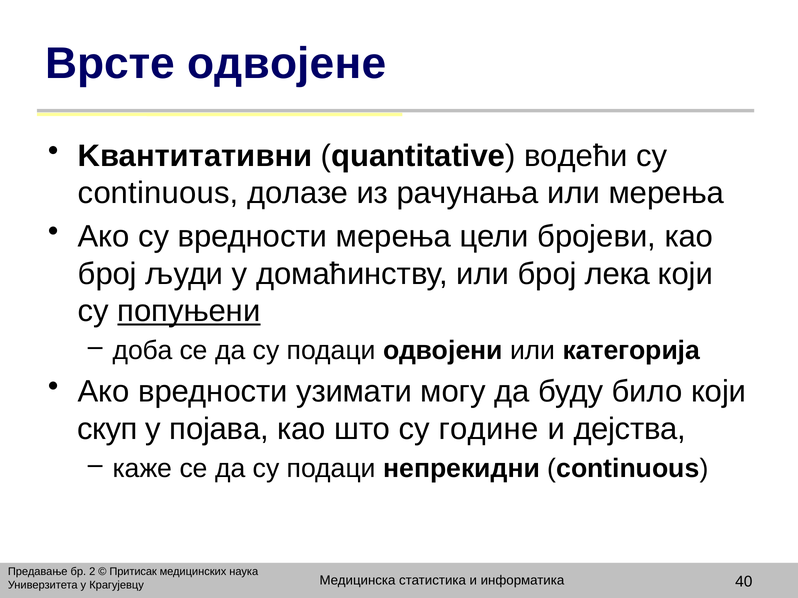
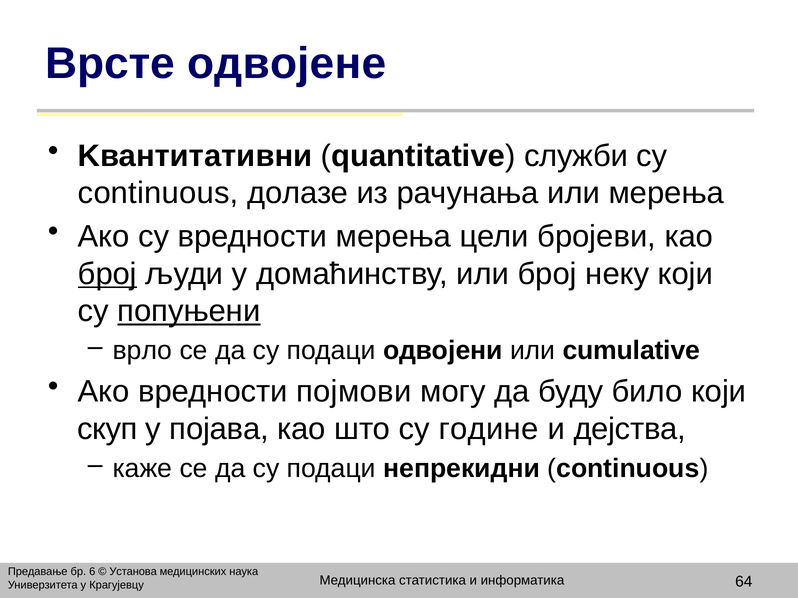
водећи: водећи -> служби (576, 156)
број underline: none -> present (107, 274)
лека: лека -> неку (617, 274)
доба: доба -> врло (142, 351)
категорија: категорија -> cumulative (631, 351)
узимати: узимати -> појмови (354, 392)
2: 2 -> 6 (92, 572)
Притисак: Притисак -> Установа (133, 572)
40: 40 -> 64 (744, 582)
